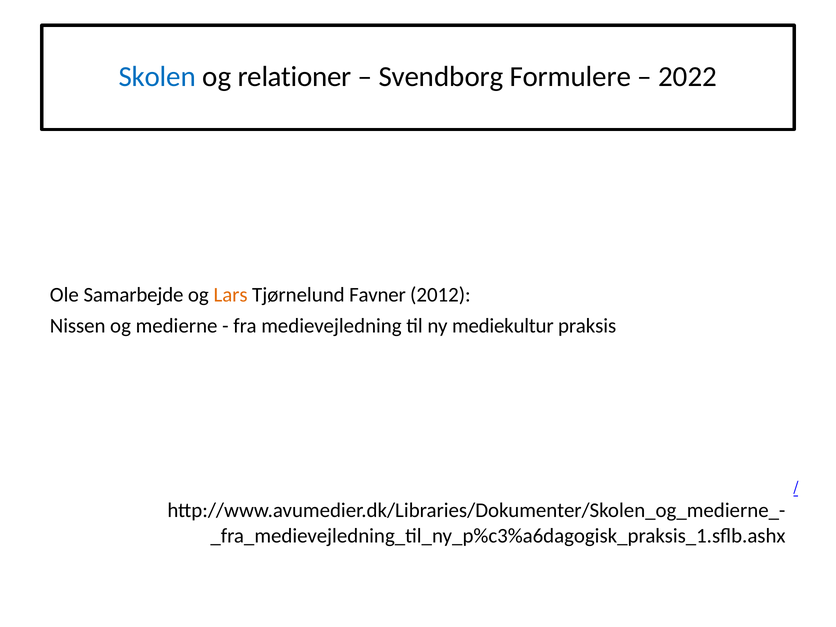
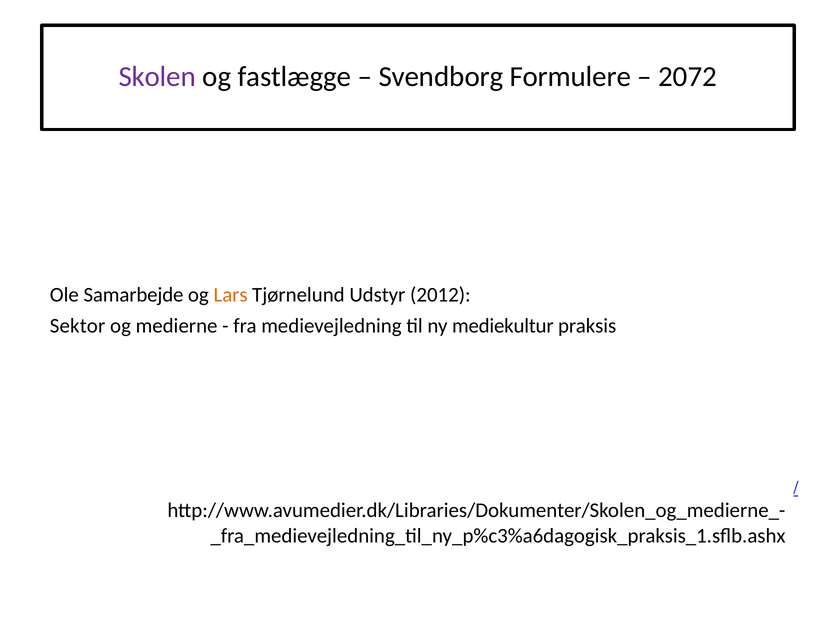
Skolen colour: blue -> purple (157, 77)
relationer: relationer -> fastlægge (294, 77)
2022: 2022 -> 2072 (688, 77)
Favner: Favner -> Udstyr (377, 295)
Nissen: Nissen -> Sektor (78, 326)
